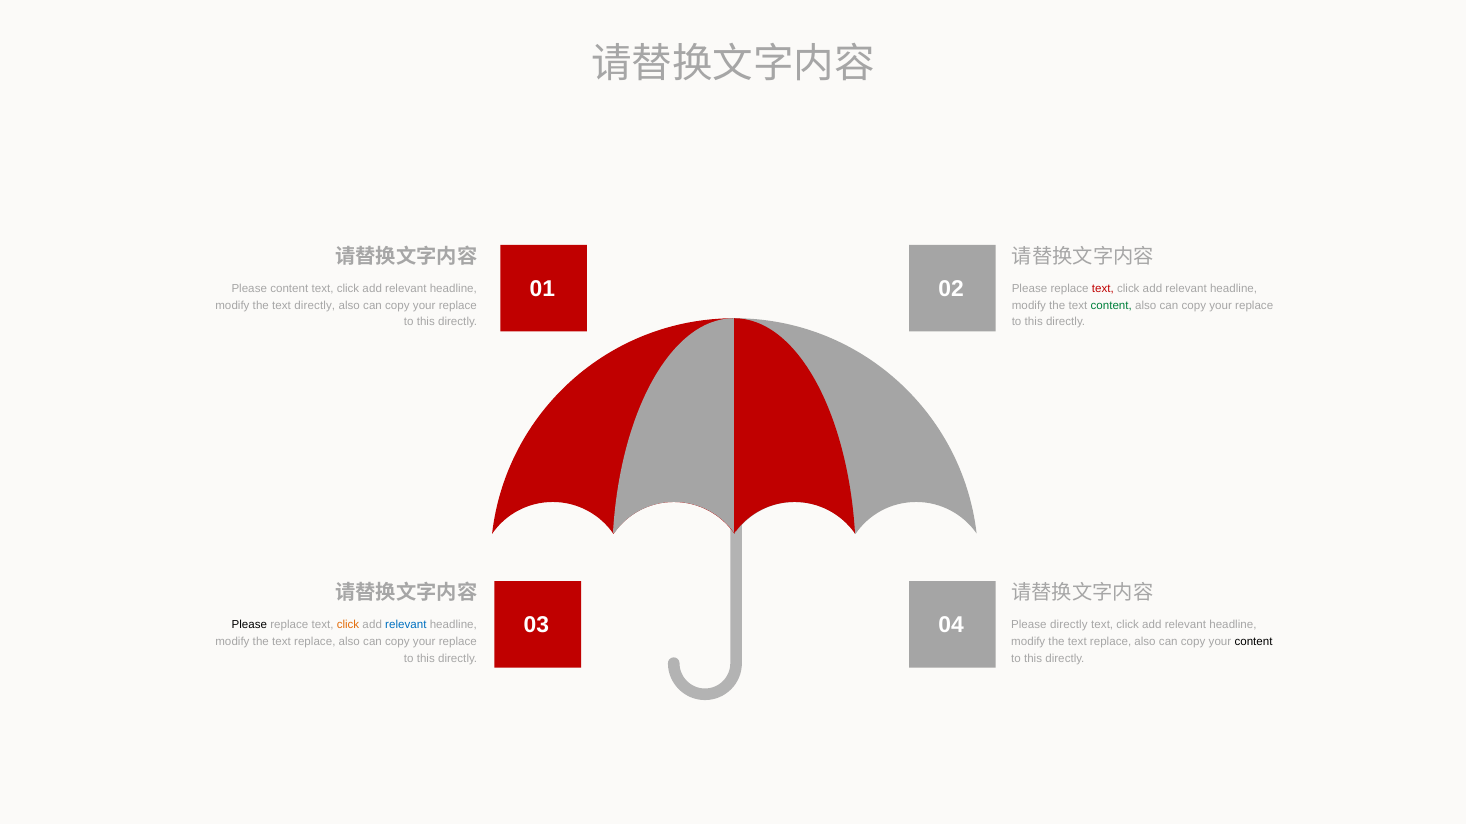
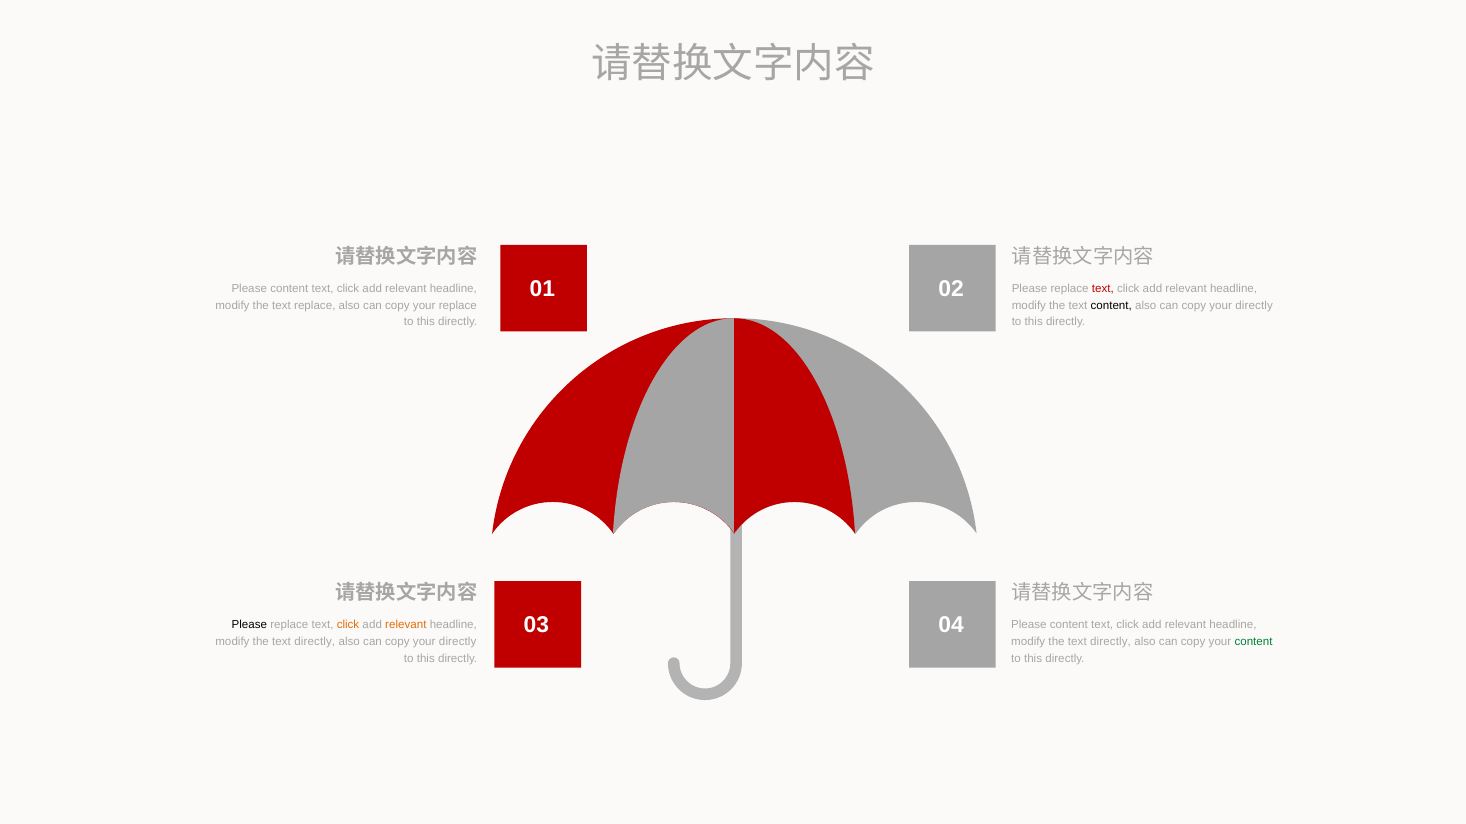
text directly: directly -> replace (315, 306)
content colour: green -> black (1111, 306)
replace: replace -> directly (1254, 306)
relevant colour: blue -> orange (406, 626)
directly: directly -> content (1069, 626)
replace: replace -> directly (315, 642)
replace: replace -> directly (458, 642)
replace: replace -> directly (1111, 642)
content colour: black -> green (1254, 642)
